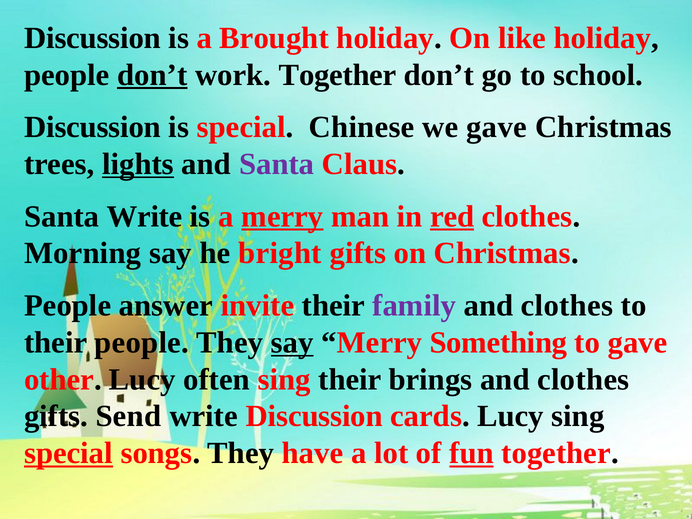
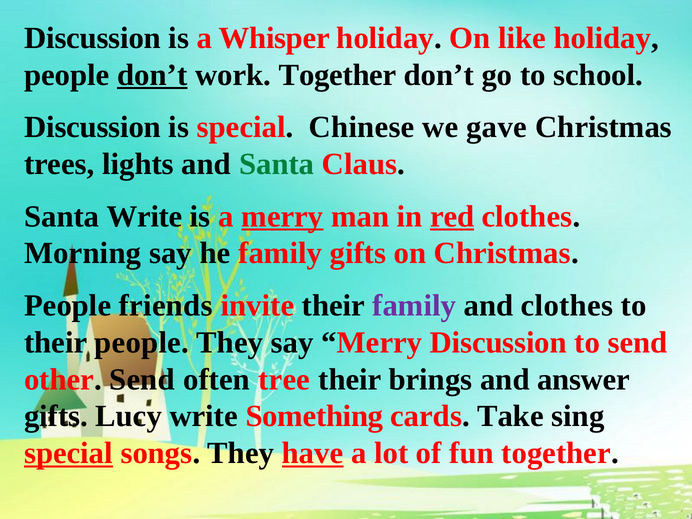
Brought: Brought -> Whisper (274, 38)
lights underline: present -> none (138, 164)
Santa colour: purple -> green (277, 164)
he bright: bright -> family (280, 253)
answer: answer -> friends (166, 306)
say underline: present -> none (292, 342)
Merry Something: Something -> Discussion (498, 342)
to gave: gave -> send (638, 342)
other Lucy: Lucy -> Send (142, 379)
often sing: sing -> tree (284, 379)
clothes: clothes -> answer (584, 379)
Send: Send -> Lucy (129, 416)
write Discussion: Discussion -> Something (314, 416)
cards Lucy: Lucy -> Take (510, 416)
have underline: none -> present (313, 453)
fun underline: present -> none (471, 453)
